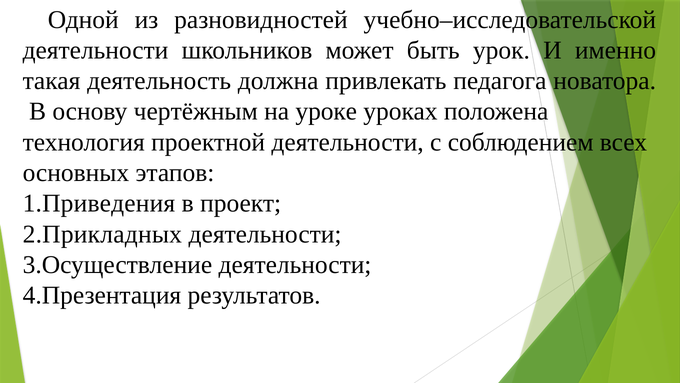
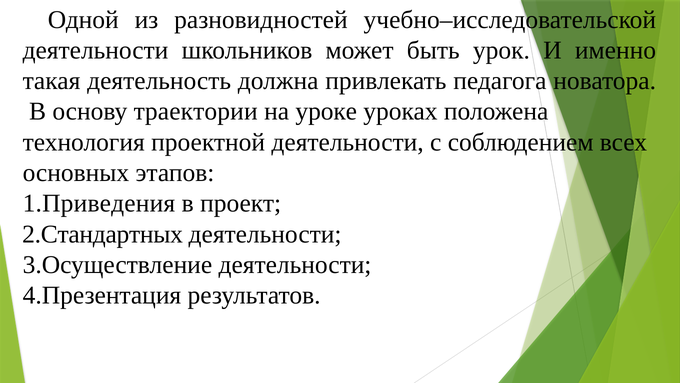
чертёжным: чертёжным -> траектории (196, 111)
2.Прикладных: 2.Прикладных -> 2.Стандартных (103, 234)
